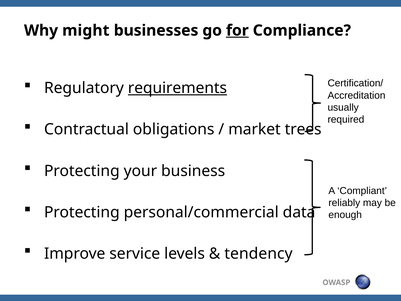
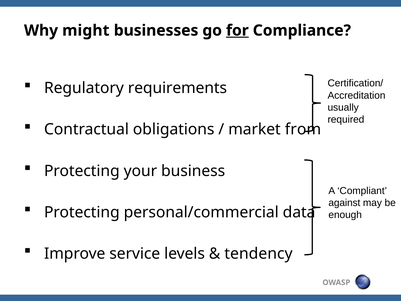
requirements underline: present -> none (177, 88)
trees: trees -> from (303, 129)
reliably: reliably -> against (344, 203)
